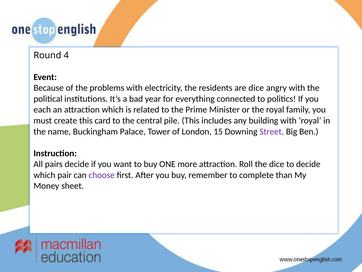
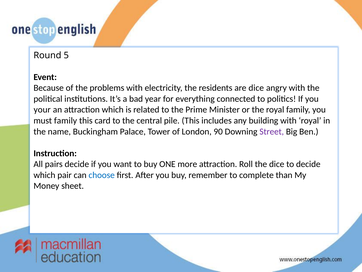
4: 4 -> 5 (66, 55)
each: each -> your (42, 110)
must create: create -> family (66, 120)
15: 15 -> 90 (218, 131)
choose colour: purple -> blue (102, 175)
